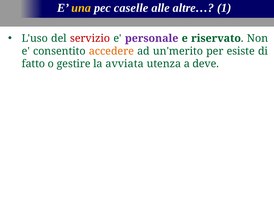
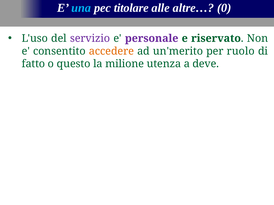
una colour: yellow -> light blue (81, 8)
caselle: caselle -> titolare (131, 8)
1: 1 -> 0 (224, 8)
servizio colour: red -> purple (90, 38)
esiste: esiste -> ruolo (241, 51)
gestire: gestire -> questo (74, 64)
avviata: avviata -> milione (125, 64)
